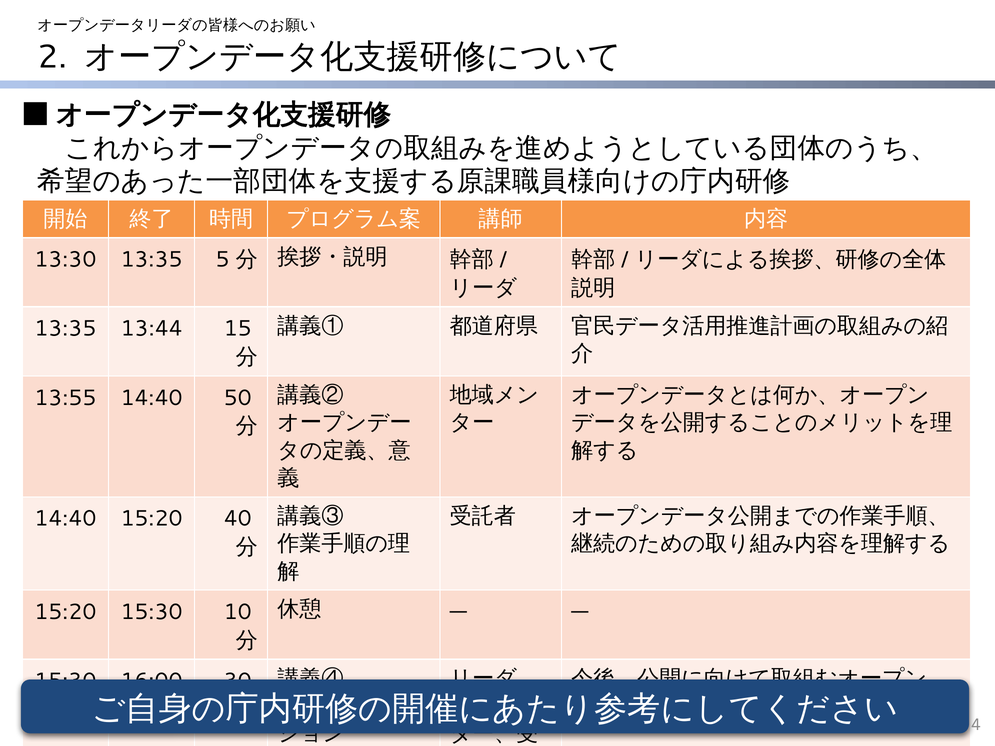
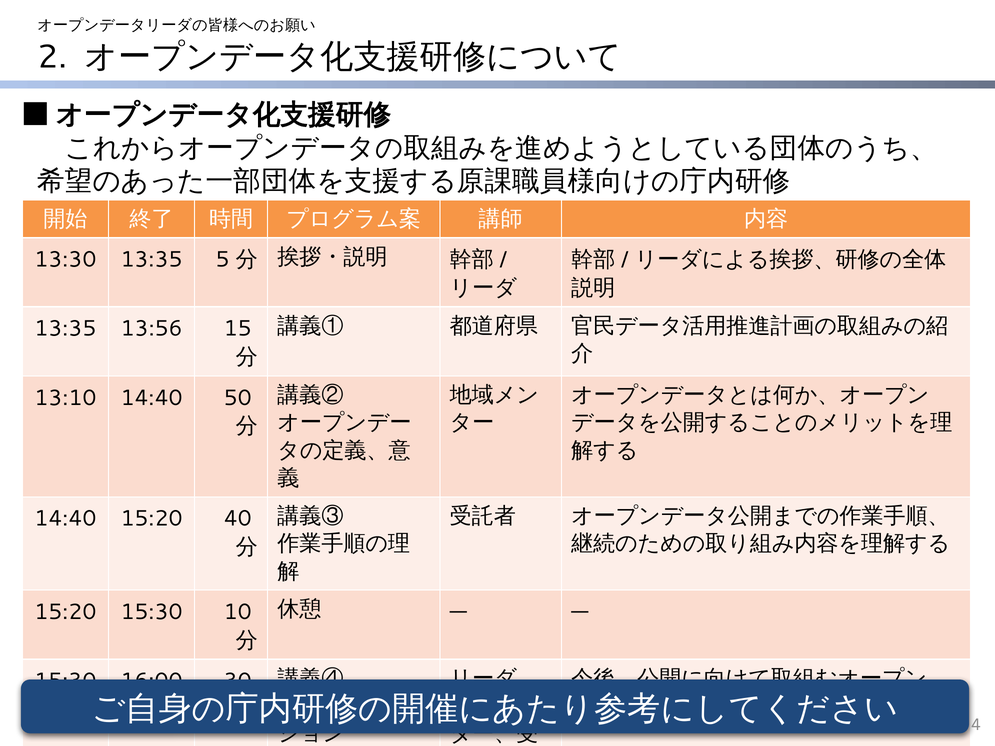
13:44: 13:44 -> 13:56 (152, 329)
13:55: 13:55 -> 13:10 (65, 398)
